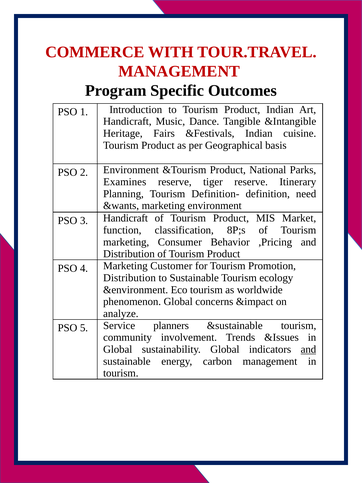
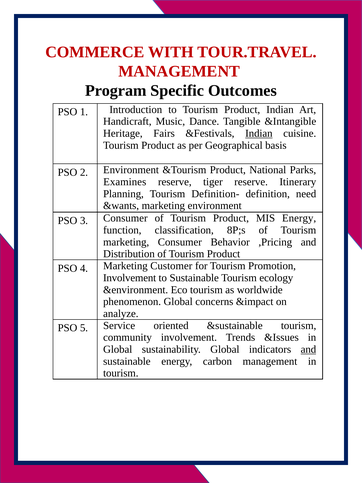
Indian underline: none -> present (259, 133)
3 Handicraft: Handicraft -> Consumer (125, 218)
MIS Market: Market -> Energy (299, 218)
Distribution: Distribution -> Involvement (130, 278)
planners: planners -> oriented (171, 325)
